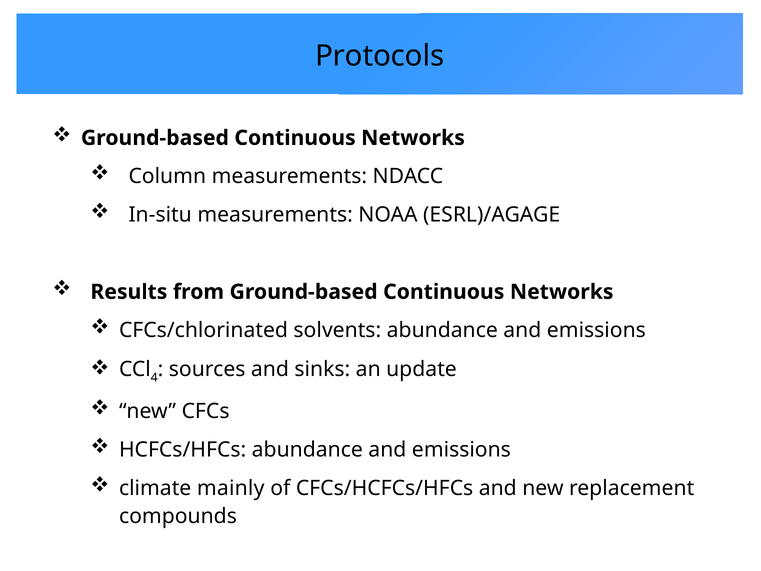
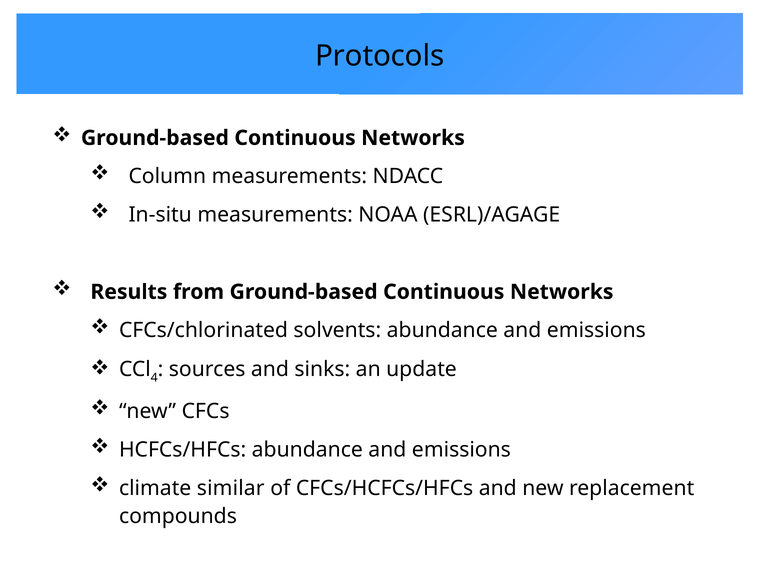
mainly: mainly -> similar (231, 488)
